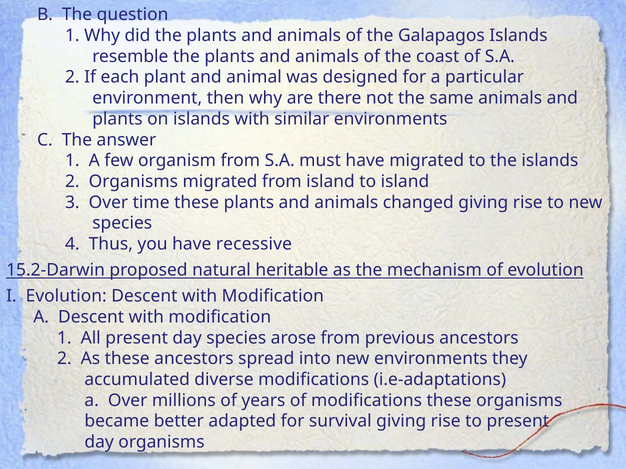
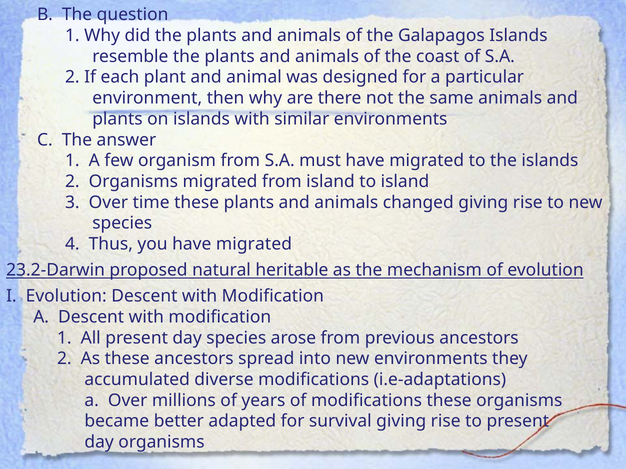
you have recessive: recessive -> migrated (254, 244)
15.2-Darwin: 15.2-Darwin -> 23.2-Darwin (56, 270)
